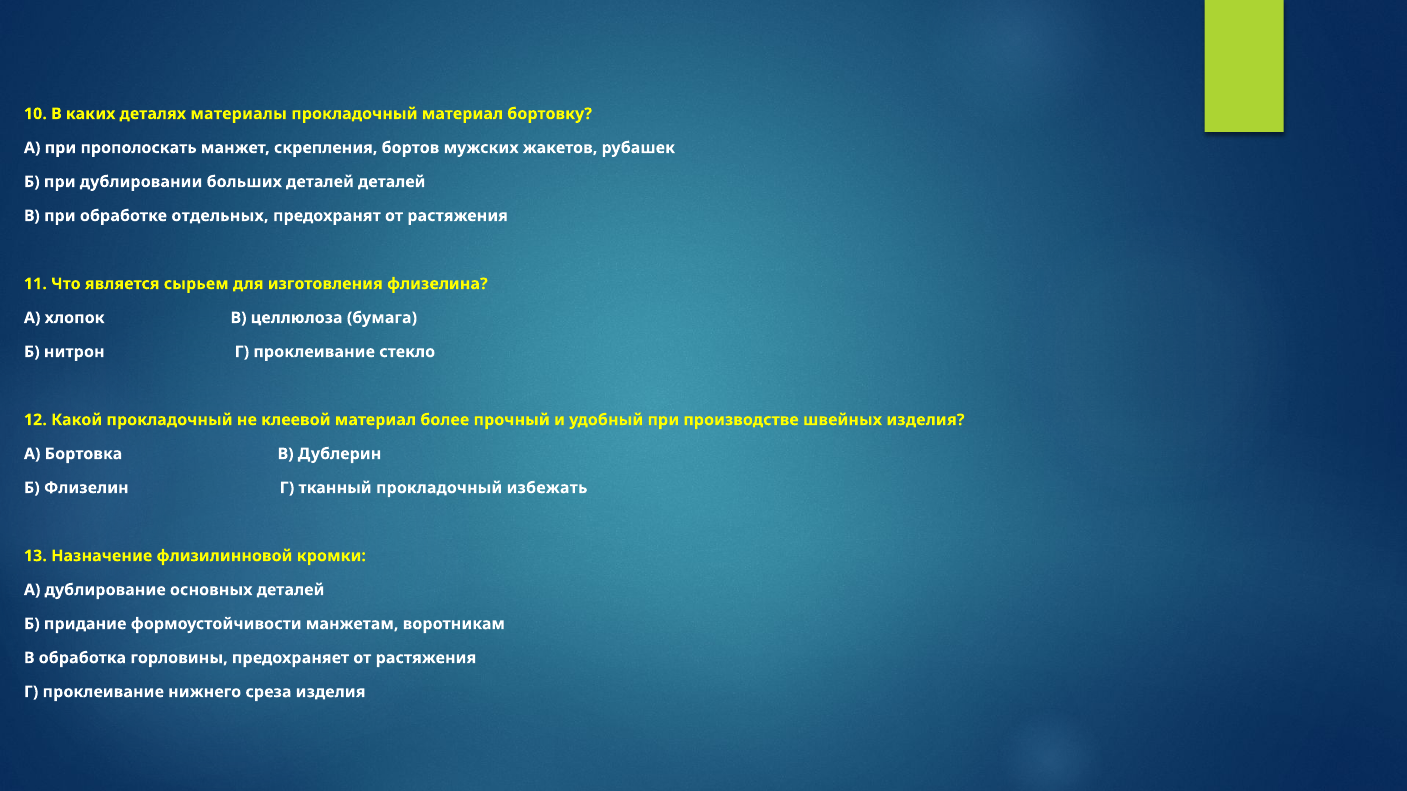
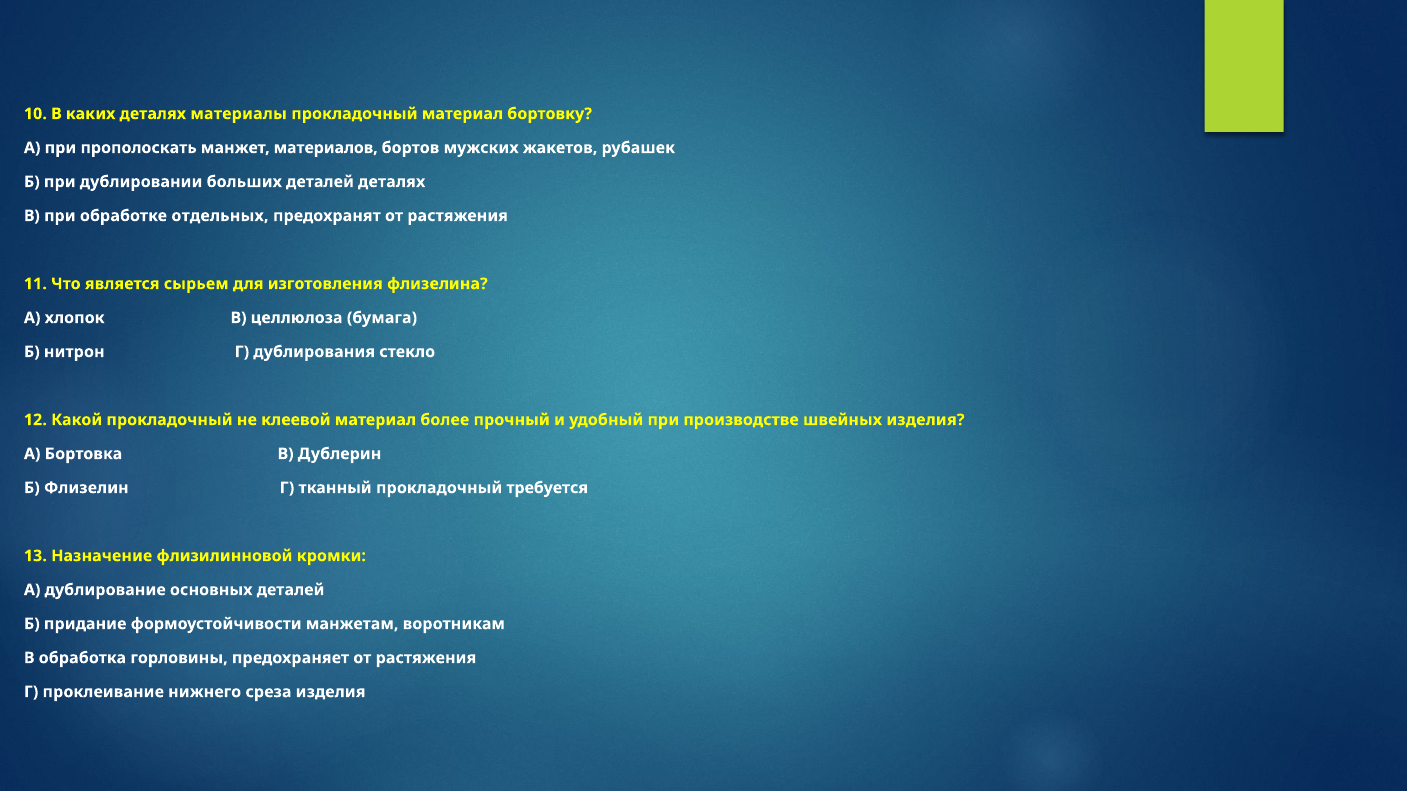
скрепления: скрепления -> материалов (326, 148)
деталей деталей: деталей -> деталях (392, 182)
нитрон Г проклеивание: проклеивание -> дублирования (314, 352)
избежать: избежать -> требуется (547, 488)
